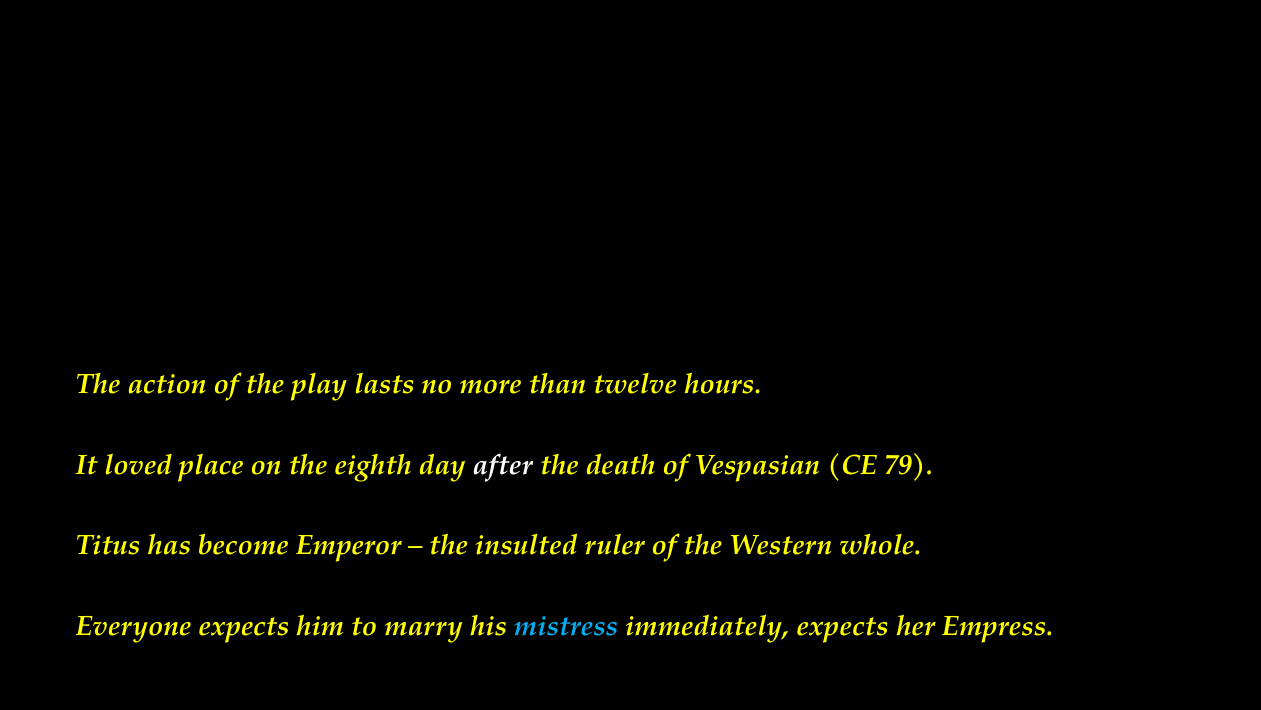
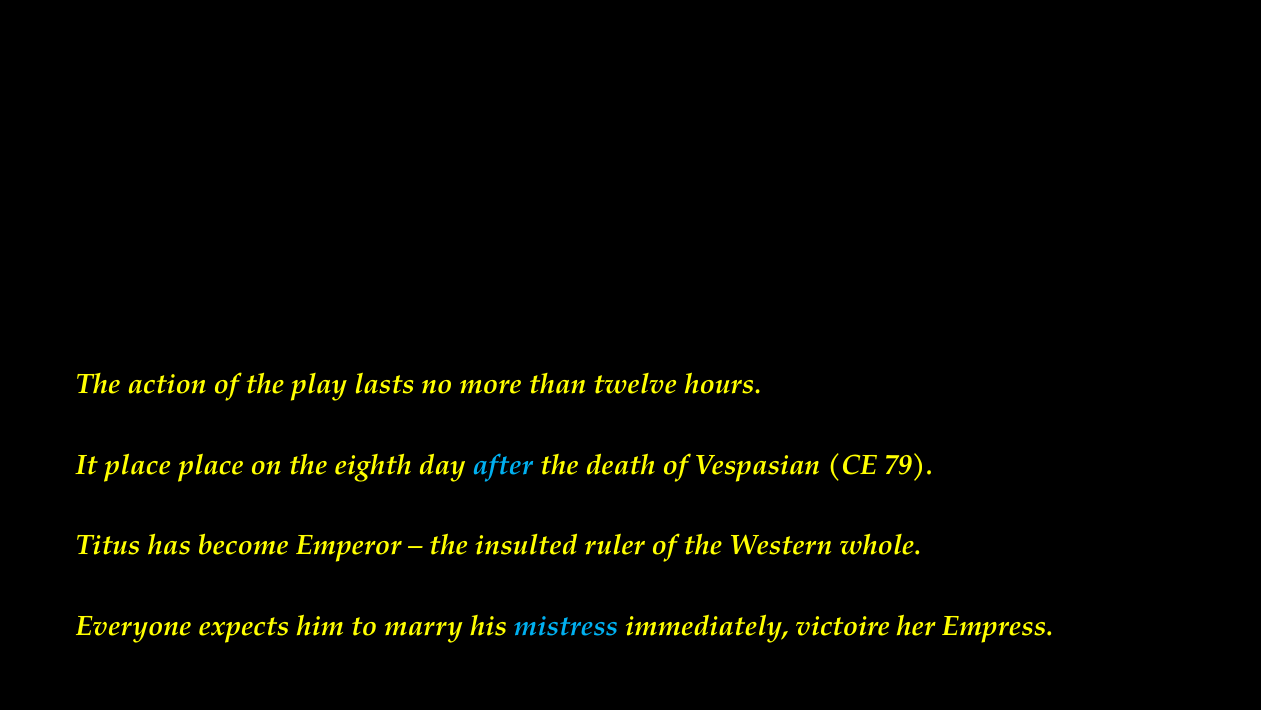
It loved: loved -> place (138, 464)
after colour: white -> light blue (503, 464)
immediately expects: expects -> victoire (843, 626)
